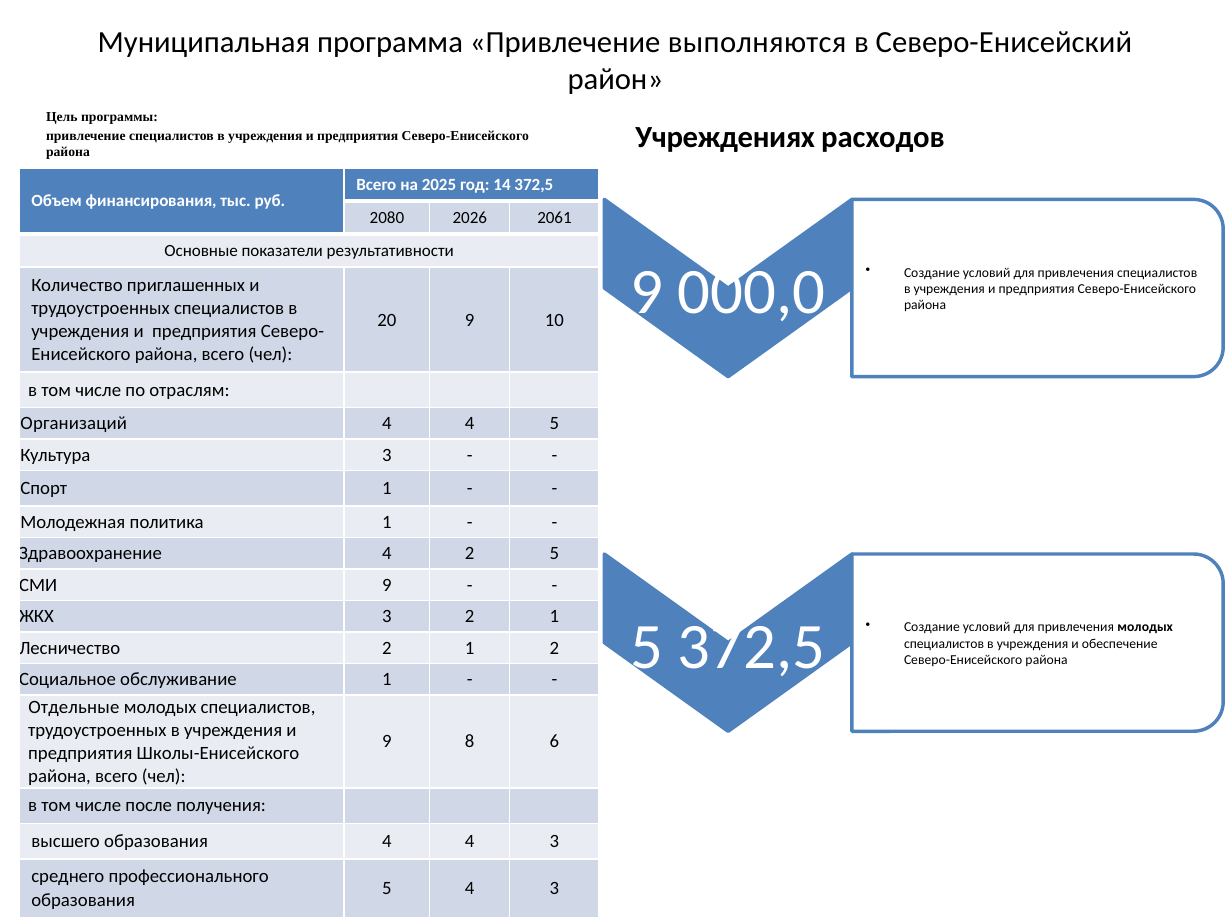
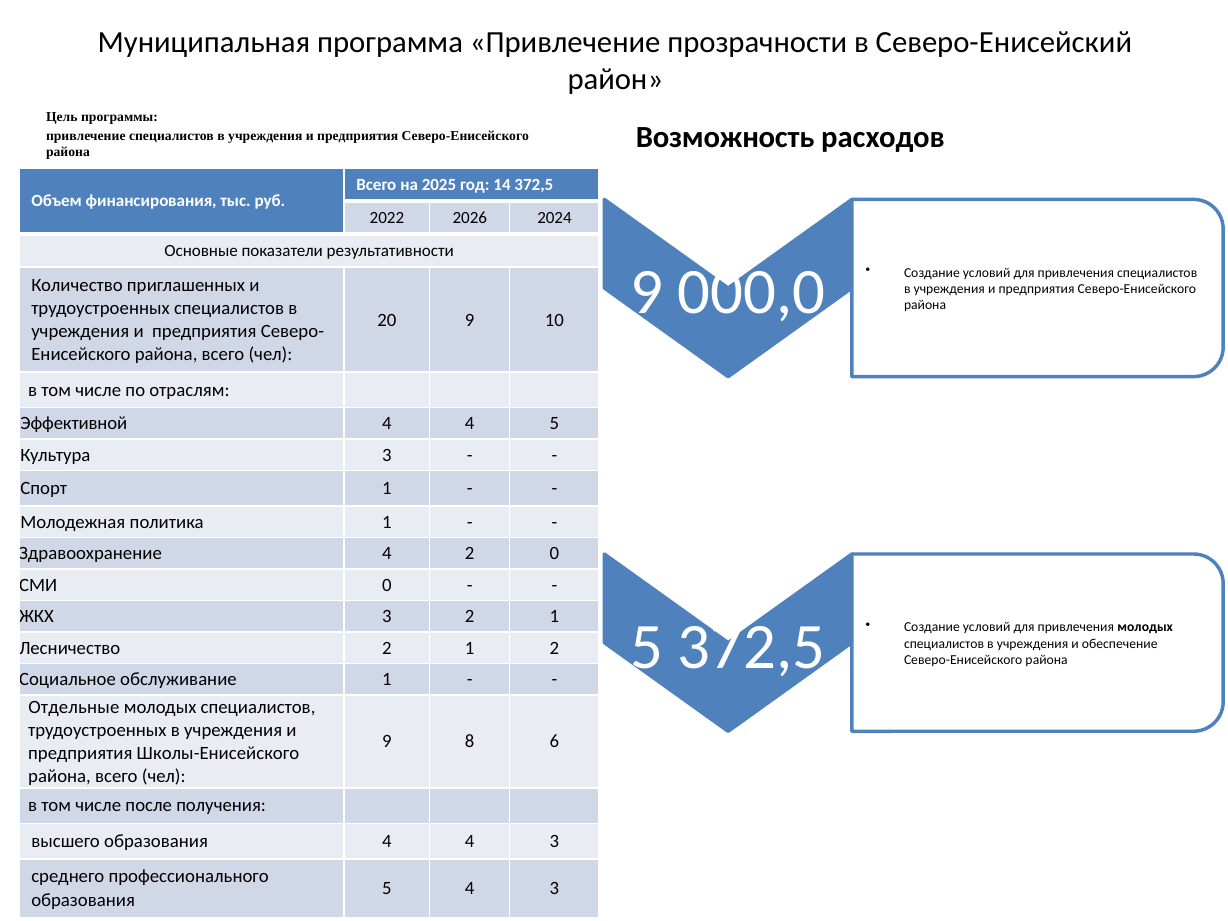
выполняются: выполняются -> прозрачности (757, 42)
Учреждениях: Учреждениях -> Возможность (725, 138)
2080: 2080 -> 2022 (387, 218)
2061: 2061 -> 2024 (555, 218)
Организаций: Организаций -> Эффективной (74, 424)
2 5: 5 -> 0 (554, 554)
СМИ 9: 9 -> 0 (387, 585)
